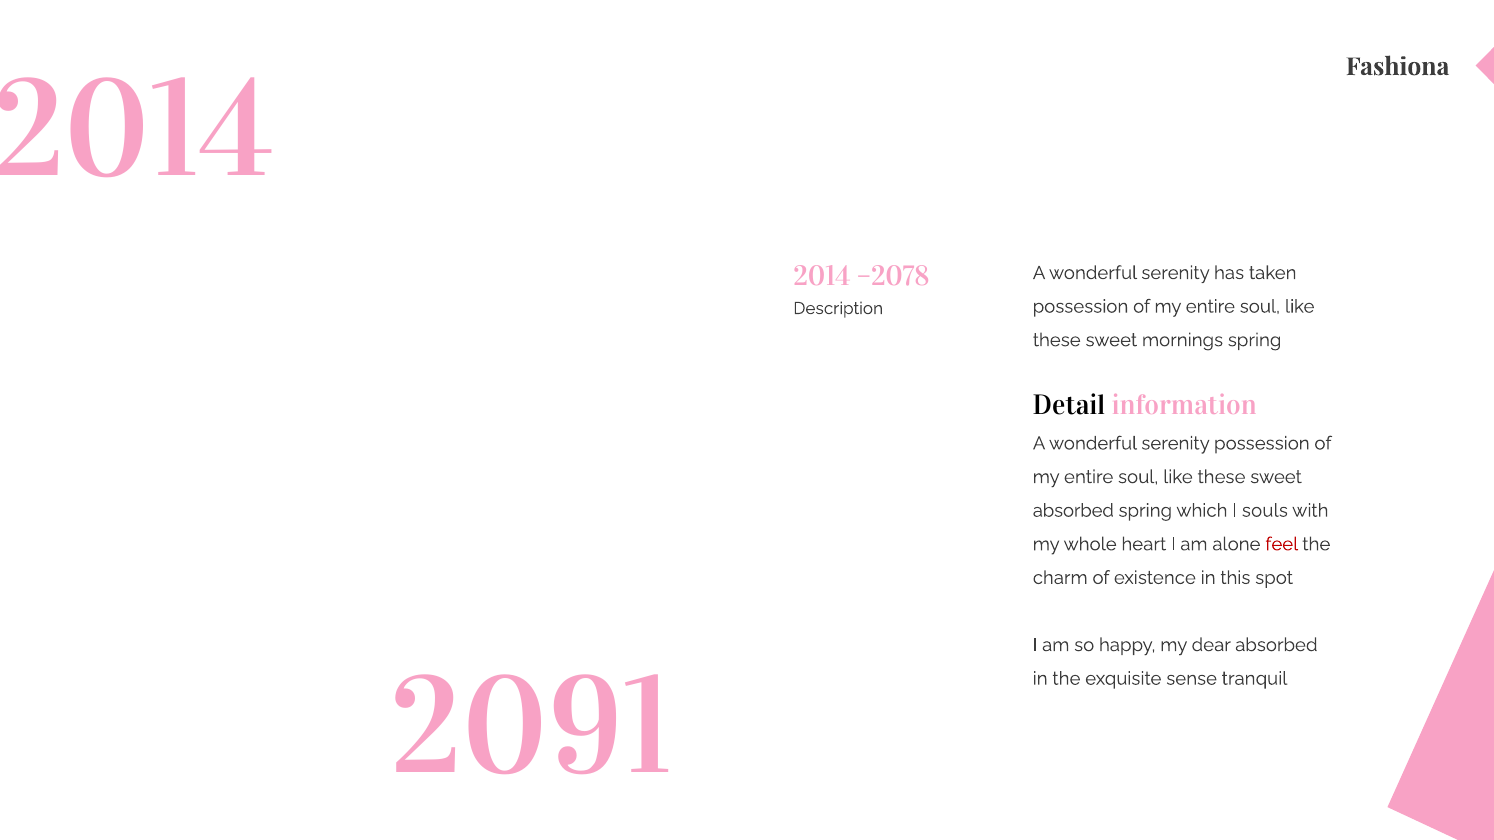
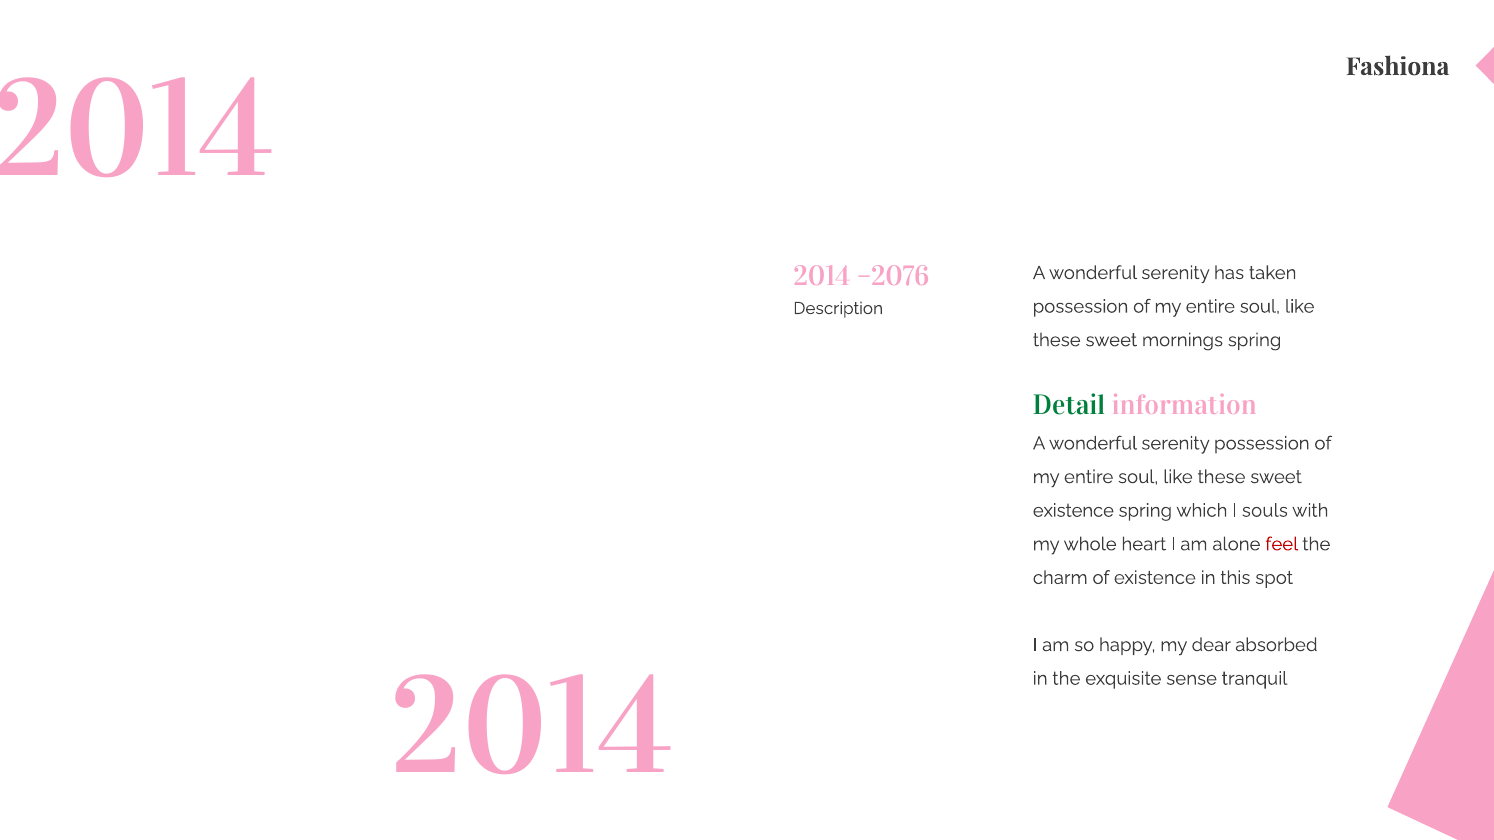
–2078: –2078 -> –2076 (893, 276)
Detail colour: black -> green (1069, 405)
absorbed: absorbed -> existence (1073, 511)
2091: 2091 -> 2014 (532, 728)
